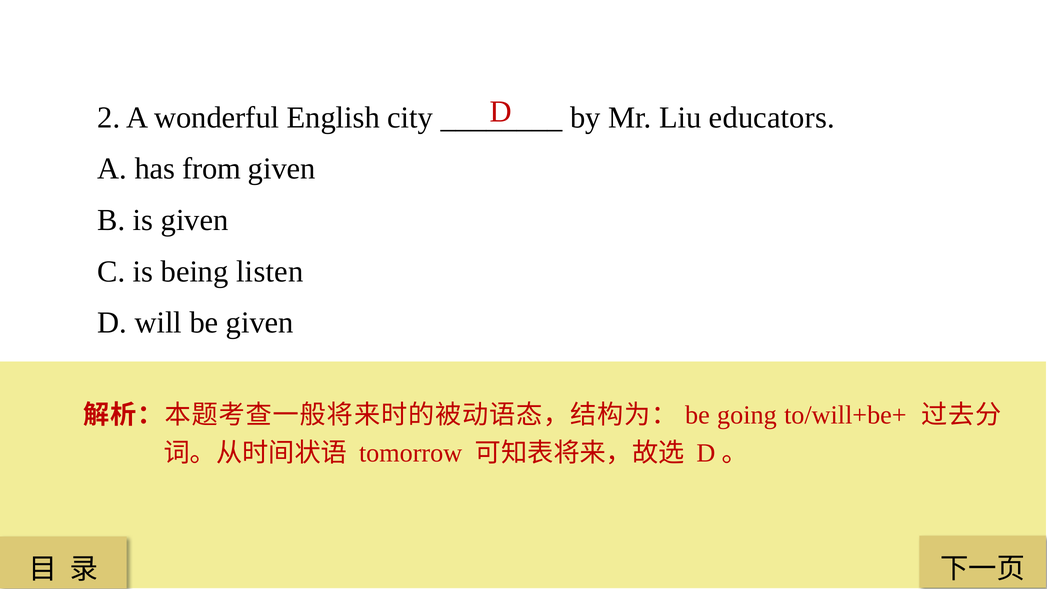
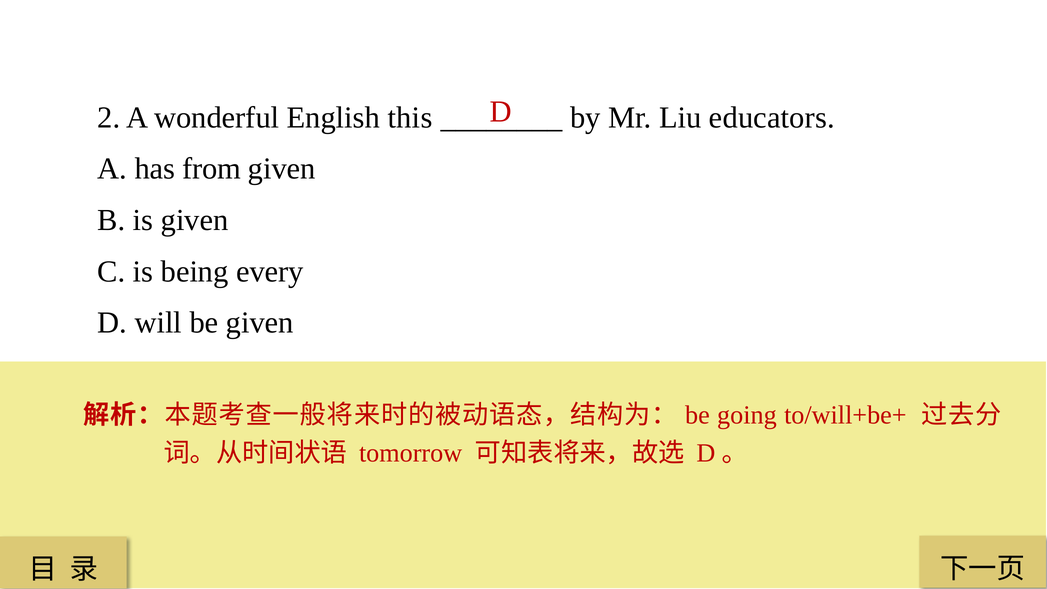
city: city -> this (410, 118)
listen: listen -> every (270, 271)
